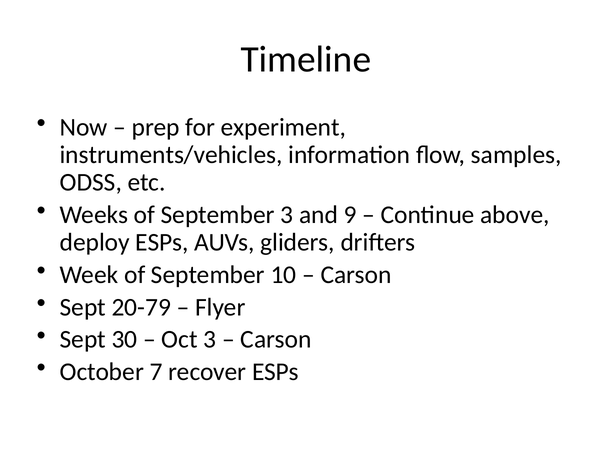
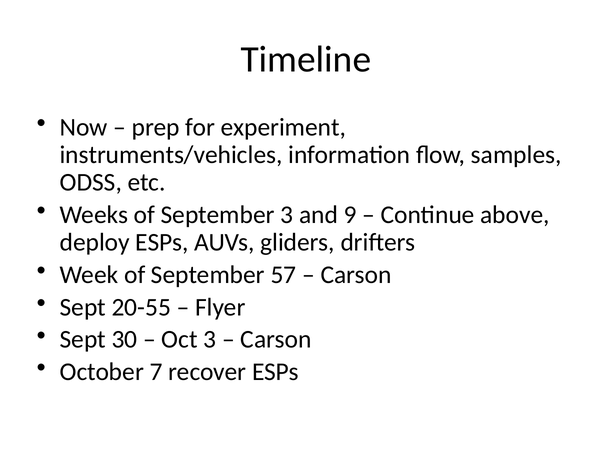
10: 10 -> 57 (283, 275)
20-79: 20-79 -> 20-55 (141, 307)
